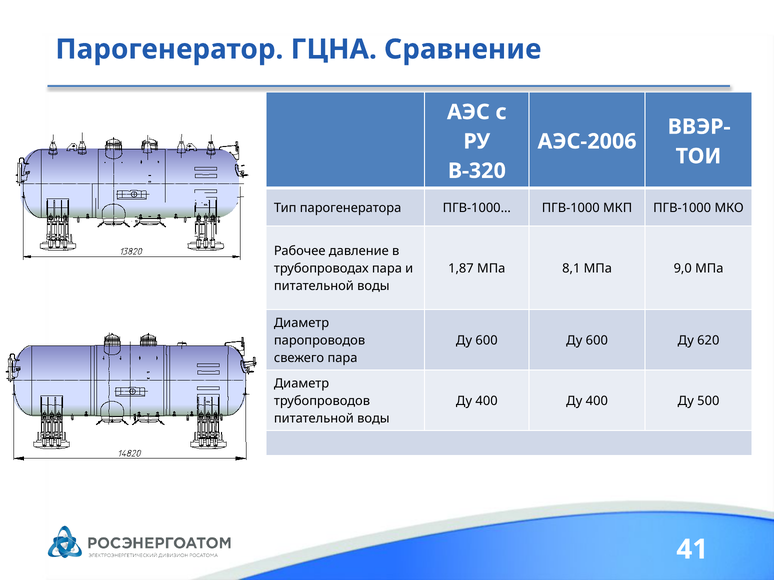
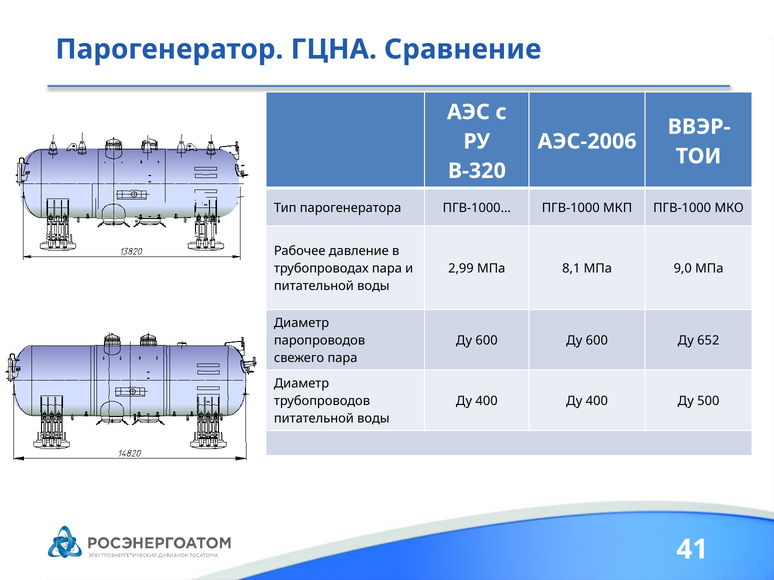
1,87: 1,87 -> 2,99 (461, 269)
620: 620 -> 652 (708, 341)
